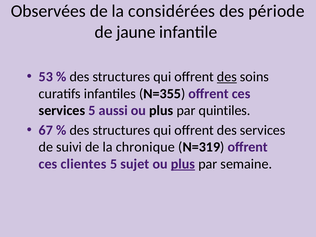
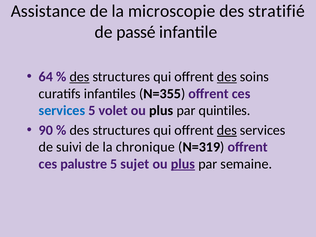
Observées: Observées -> Assistance (48, 11)
considérées: considérées -> microscopie (172, 11)
période: période -> stratifié (276, 11)
jaune: jaune -> passé (136, 32)
53: 53 -> 64 (46, 77)
des underline: none -> present (79, 77)
services colour: black -> blue (62, 111)
aussi: aussi -> volet (113, 111)
67: 67 -> 90 (46, 130)
des underline: none -> present (227, 130)
clientes: clientes -> palustre (84, 164)
